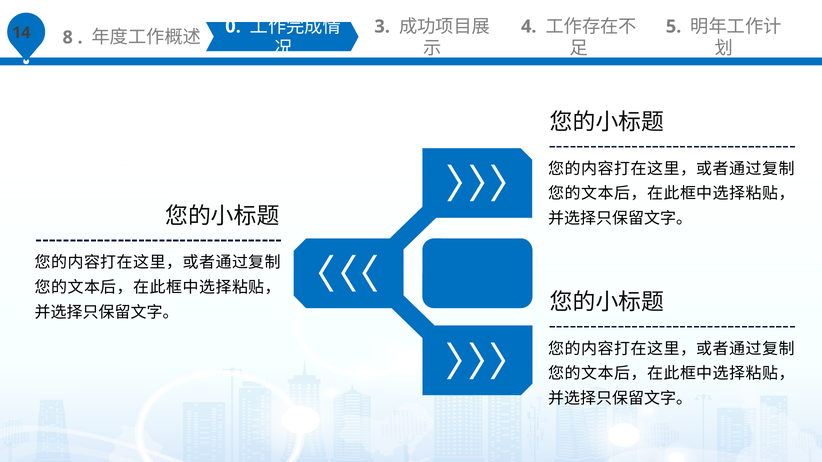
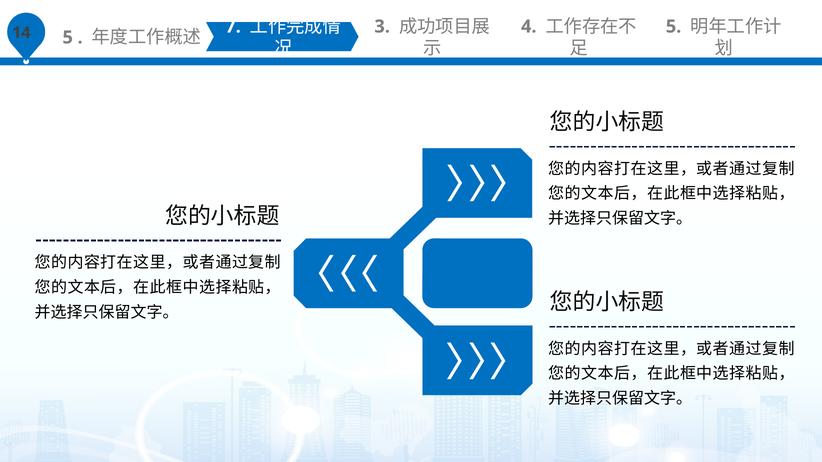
8: 8 -> 5 (68, 37)
0: 0 -> 7 (233, 27)
